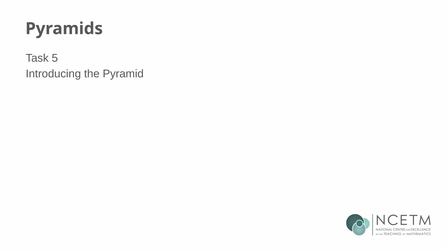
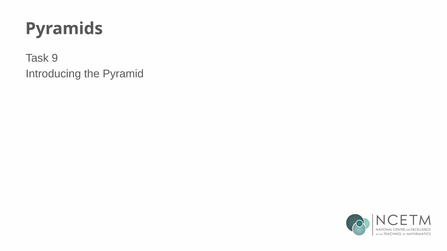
5: 5 -> 9 (55, 58)
